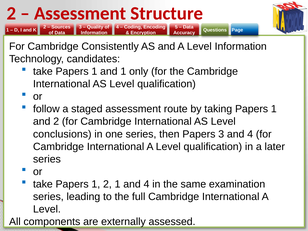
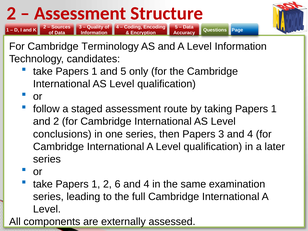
Consistently: Consistently -> Terminology (110, 46)
and 1: 1 -> 5 (123, 71)
2 1: 1 -> 6 (118, 184)
